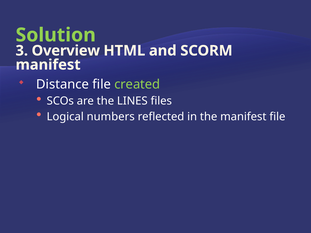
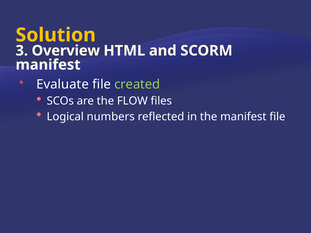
Solution colour: light green -> yellow (56, 35)
Distance: Distance -> Evaluate (63, 84)
LINES: LINES -> FLOW (132, 101)
